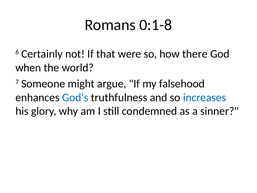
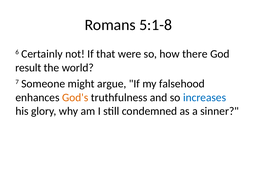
0:1-8: 0:1-8 -> 5:1-8 (156, 25)
when: when -> result (28, 68)
God's colour: blue -> orange (75, 97)
